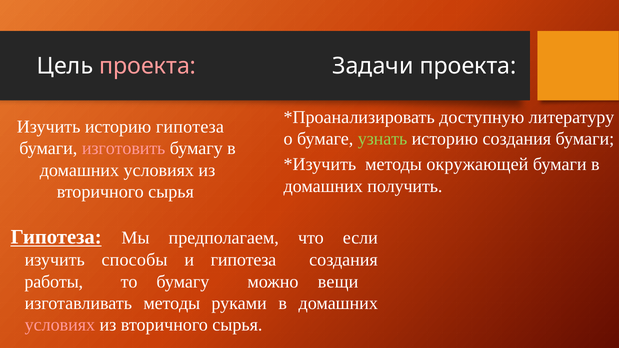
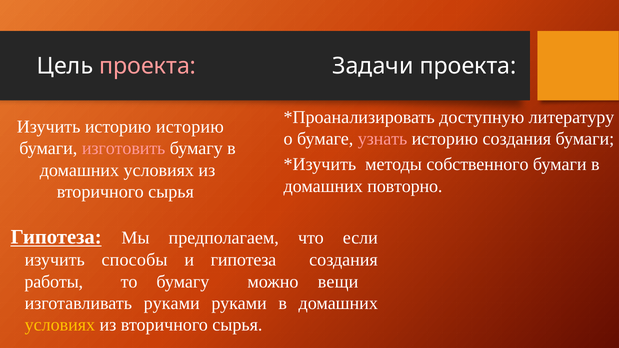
историю гипотеза: гипотеза -> историю (190, 127)
узнать colour: light green -> pink (383, 139)
окружающей: окружающей -> собственного (478, 165)
получить: получить -> повторно (405, 186)
изготавливать методы: методы -> руками (172, 304)
условиях colour: pink -> yellow (60, 325)
